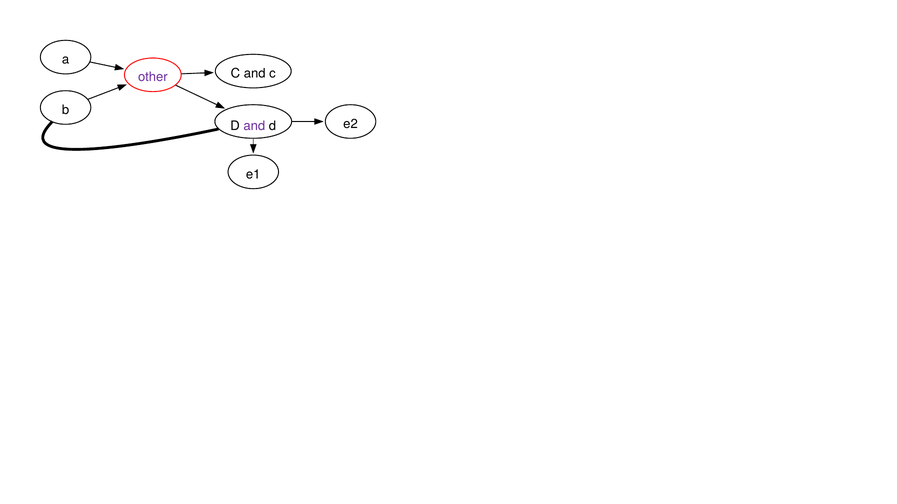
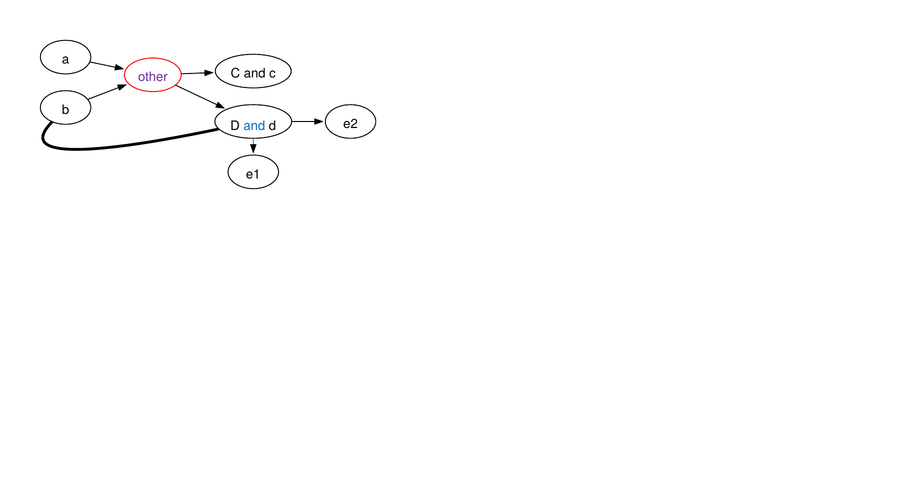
and colour: purple -> blue (254, 126)
